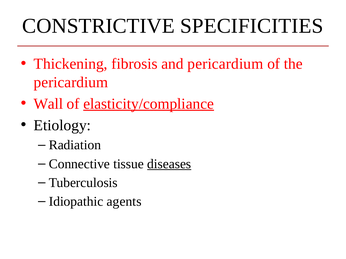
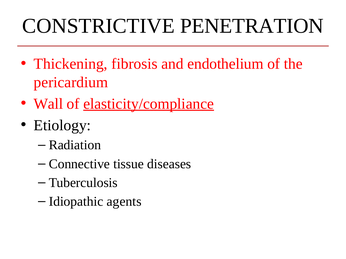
SPECIFICITIES: SPECIFICITIES -> PENETRATION (252, 26)
and pericardium: pericardium -> endothelium (225, 64)
diseases underline: present -> none (169, 164)
